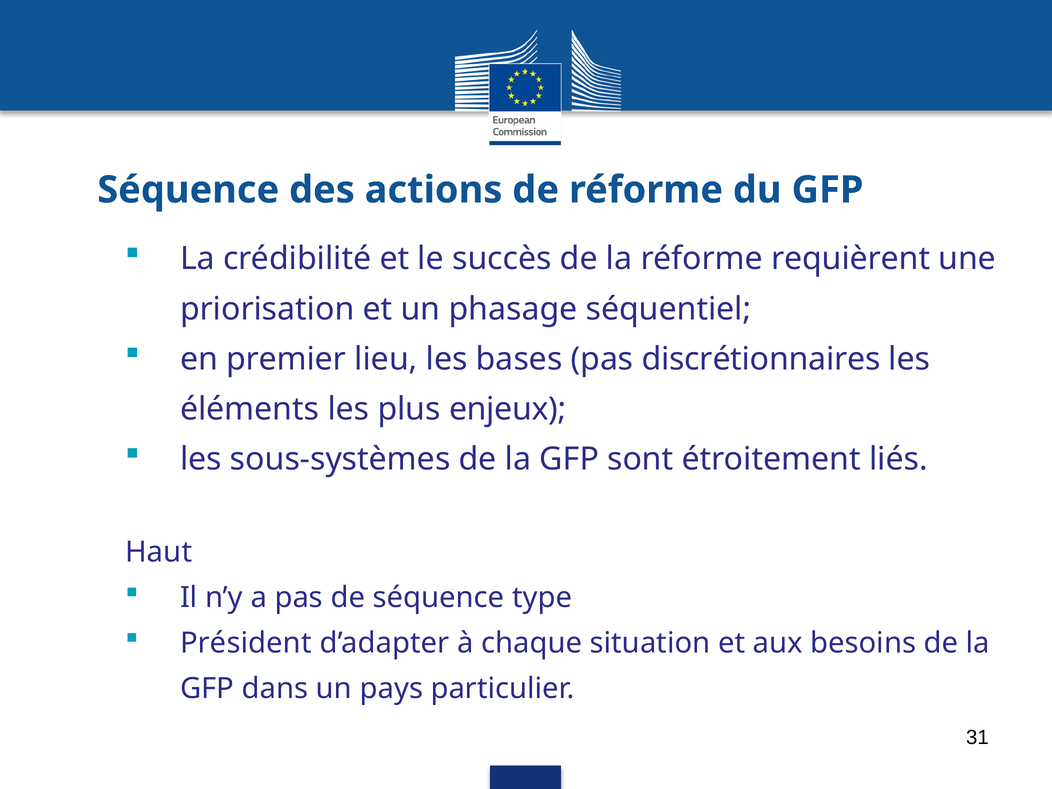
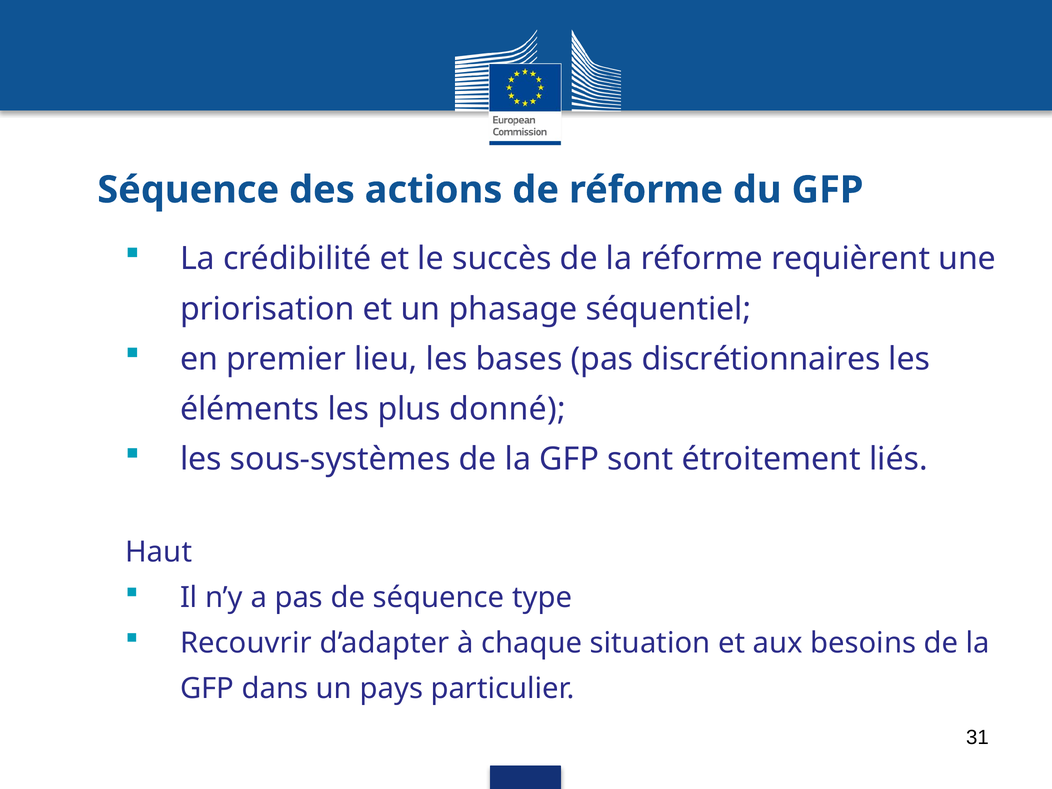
enjeux: enjeux -> donné (507, 409)
Président: Président -> Recouvrir (246, 643)
